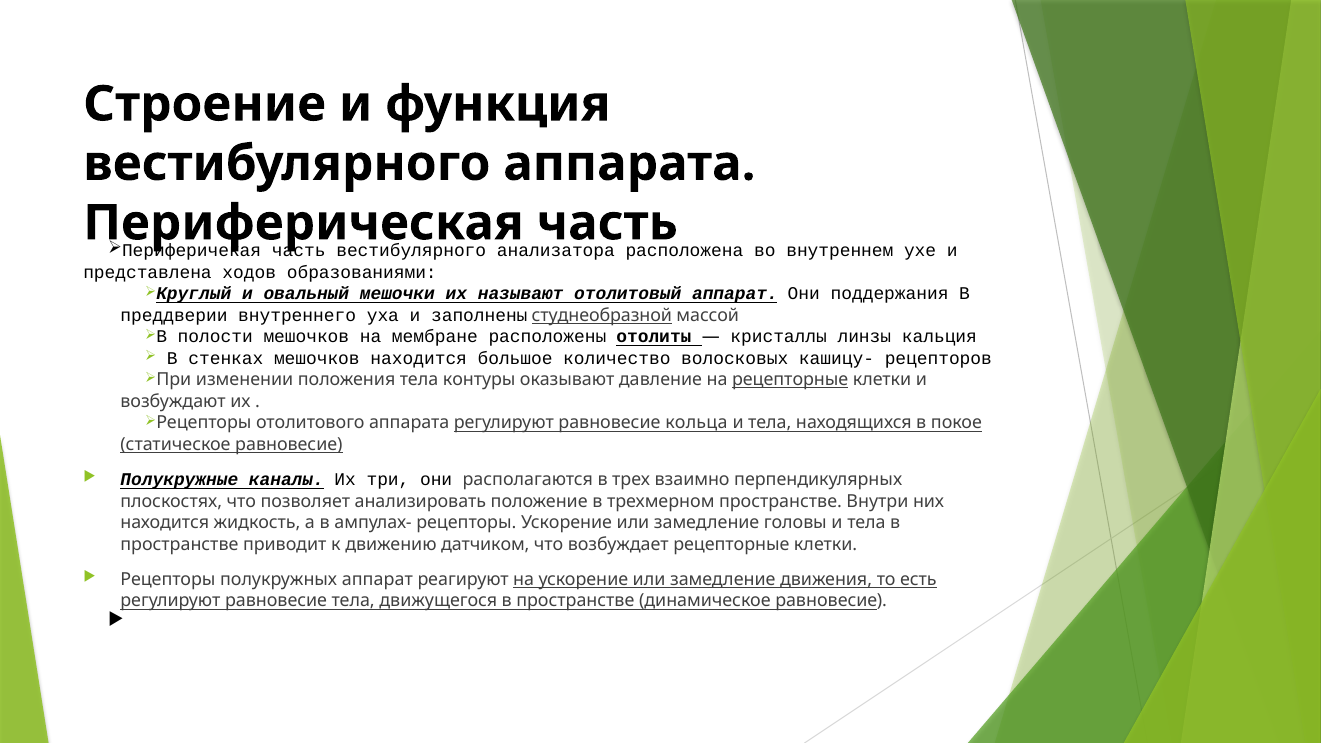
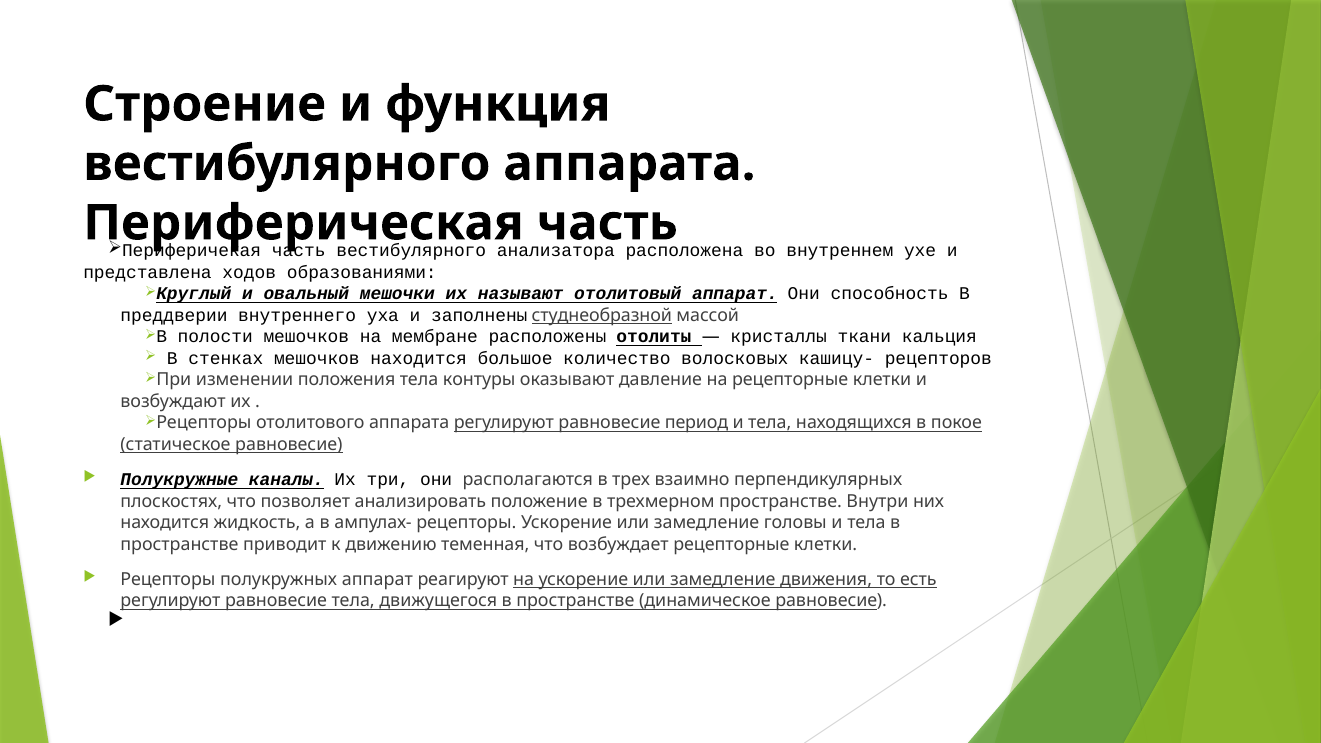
поддержания: поддержания -> способность (890, 294)
линзы: линзы -> ткани (864, 337)
рецепторные underline: present -> none (790, 380)
кольца: кольца -> период (697, 423)
датчиком: датчиком -> теменная (485, 544)
